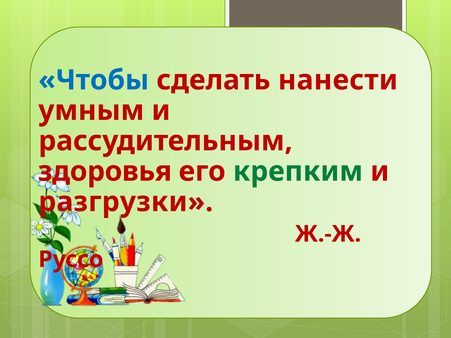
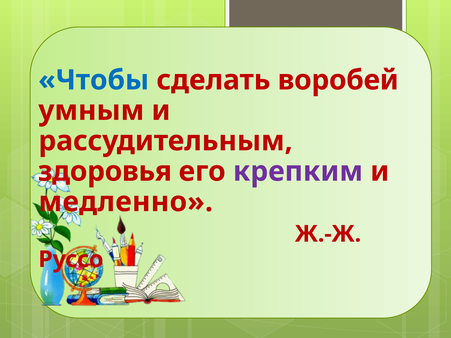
нанести: нанести -> воробей (338, 80)
крепким colour: green -> purple (298, 172)
разгрузки: разгрузки -> медленно (126, 202)
